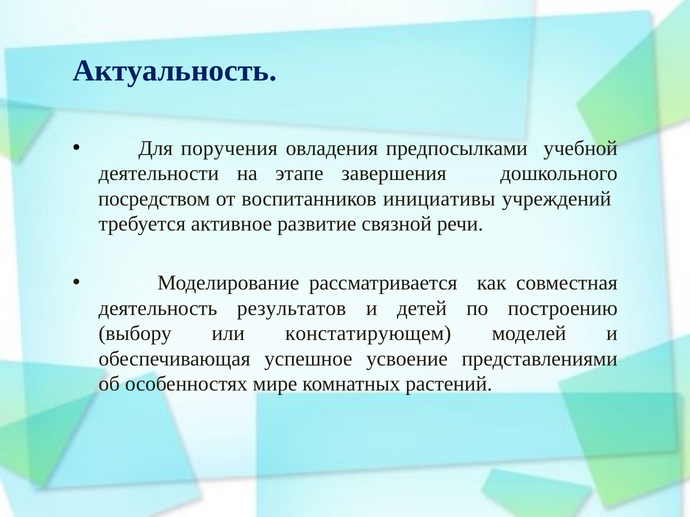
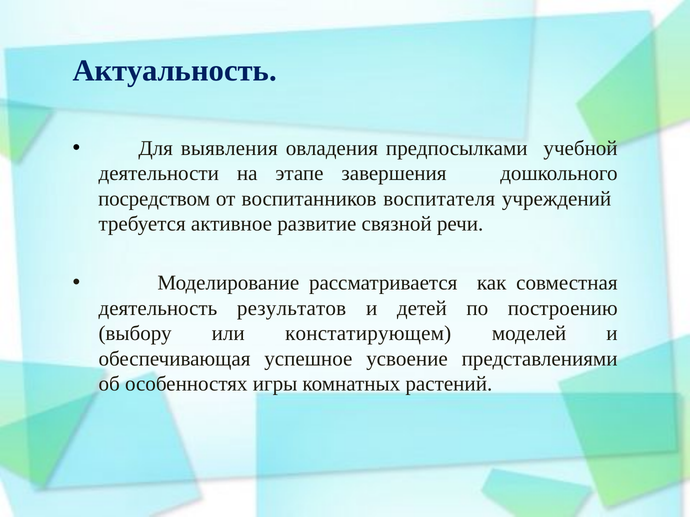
поручения: поручения -> выявления (229, 148)
инициативы: инициативы -> воспитателя (439, 199)
мире: мире -> игры (275, 384)
